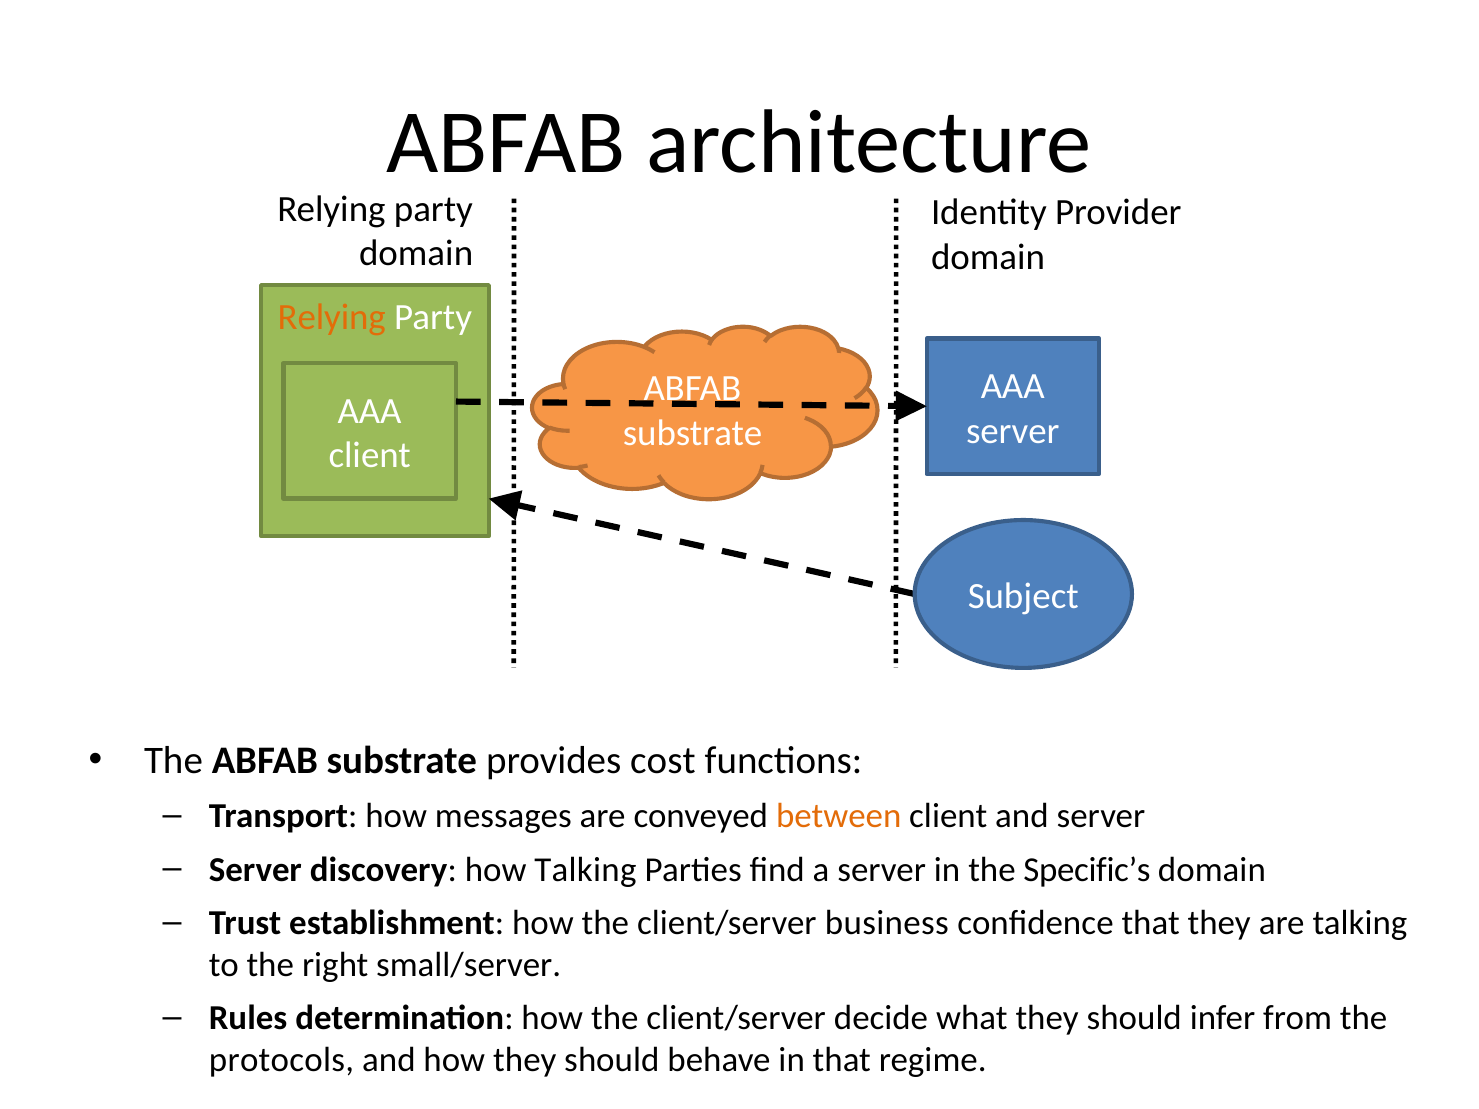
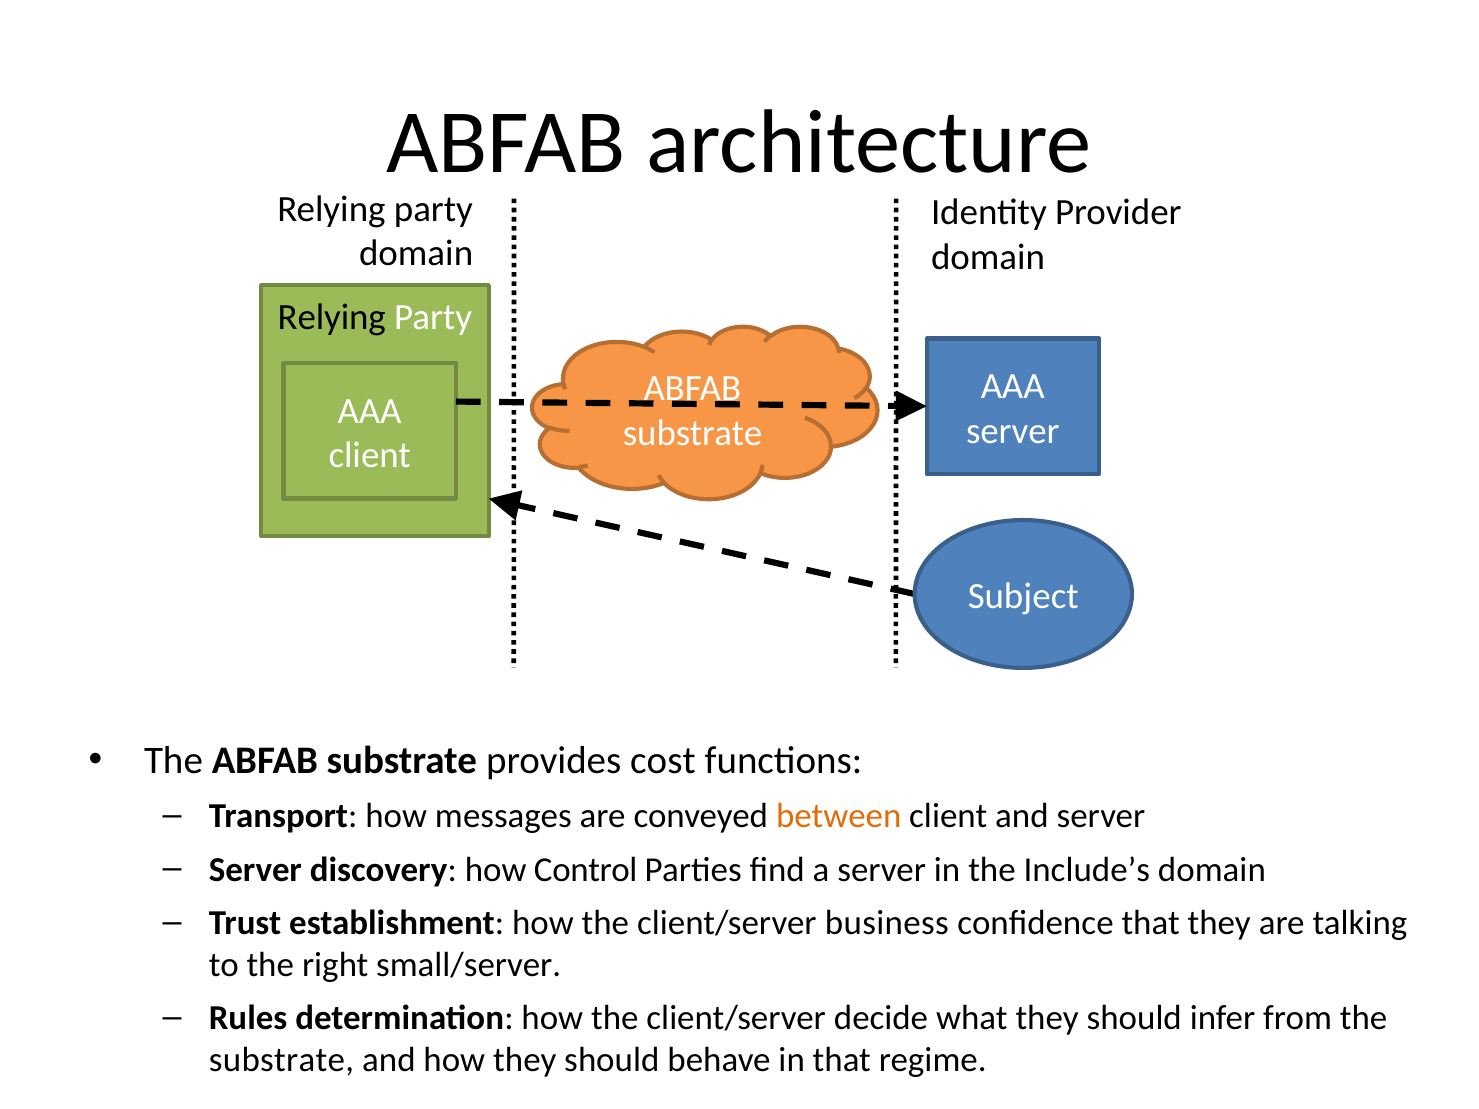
Relying colour: orange -> black (332, 317)
how Talking: Talking -> Control (586, 870)
Specific’s: Specific’s -> Include’s (1087, 870)
protocols: protocols -> substrate (281, 1061)
